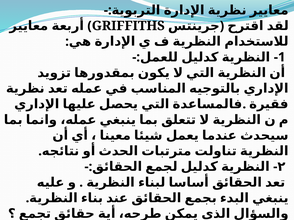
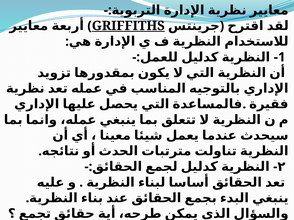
GRIFFITHS underline: none -> present (128, 26)
